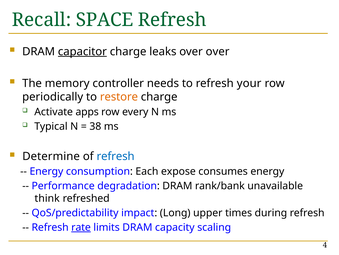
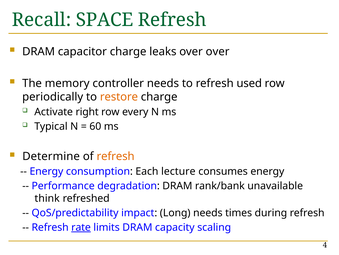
capacitor underline: present -> none (82, 51)
your: your -> used (249, 83)
apps: apps -> right (87, 112)
38: 38 -> 60 (95, 126)
refresh colour: blue -> orange (116, 156)
expose: expose -> lecture (178, 171)
Long upper: upper -> needs (208, 212)
